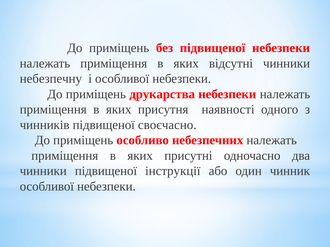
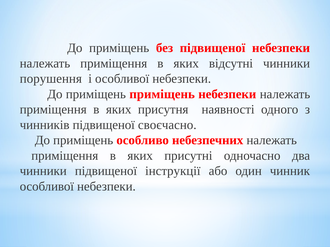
небезпечну: небезпечну -> порушення (51, 79)
приміщень друкарства: друкарства -> приміщень (162, 94)
